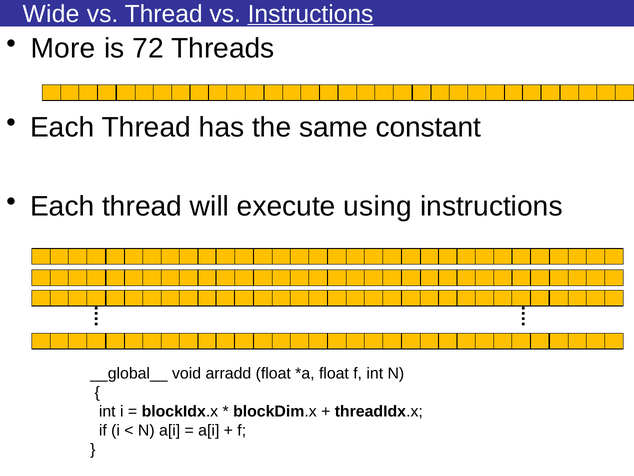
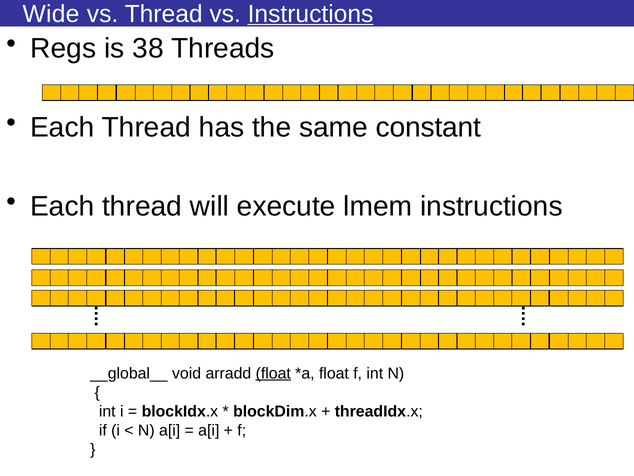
More: More -> Regs (63, 48)
72: 72 -> 38 (148, 48)
using: using -> lmem (378, 206)
float underline: none -> present (273, 373)
